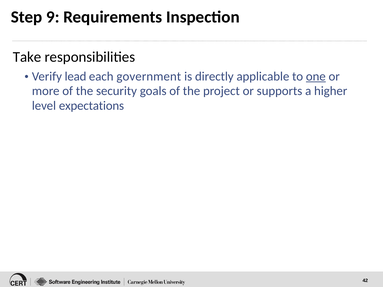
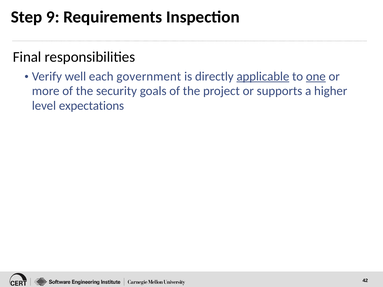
Take: Take -> Final (27, 57)
lead: lead -> well (75, 77)
applicable underline: none -> present (263, 77)
